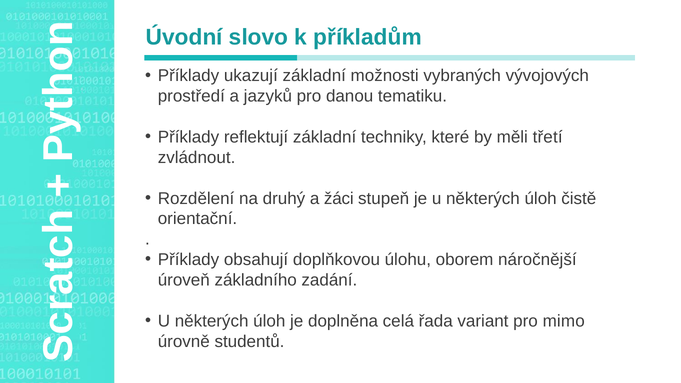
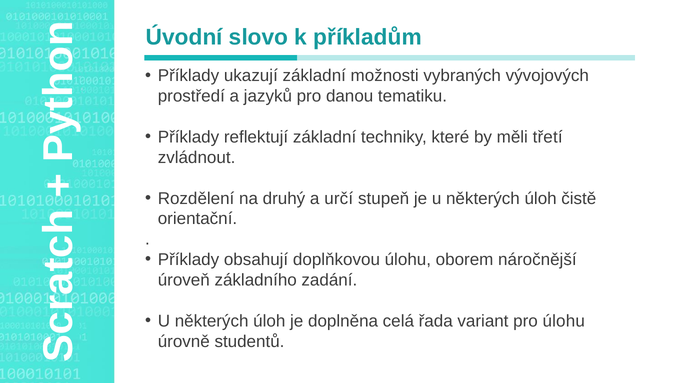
žáci: žáci -> určí (339, 198)
pro mimo: mimo -> úlohu (564, 321)
